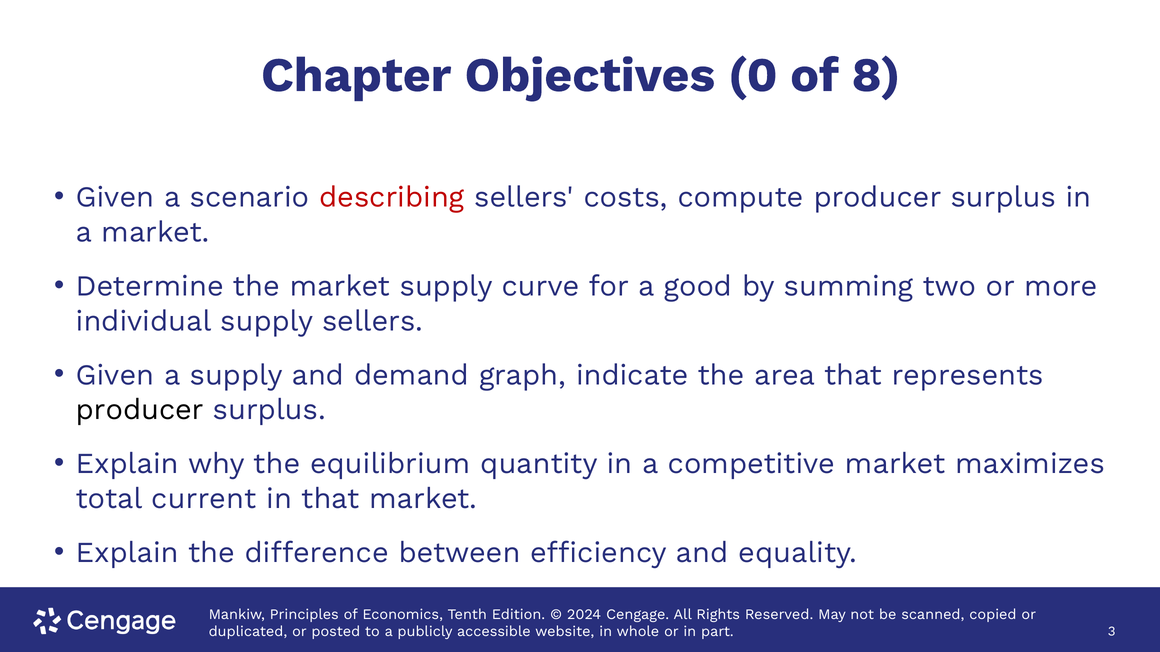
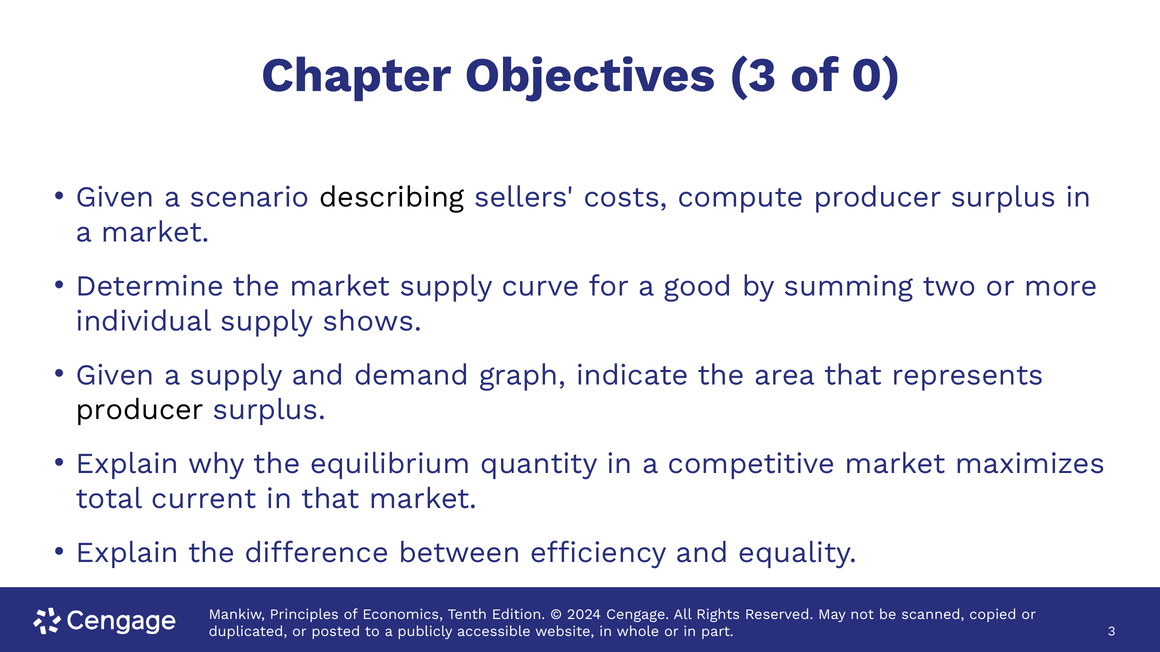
Objectives 0: 0 -> 3 (753, 75)
8: 8 -> 0 (876, 75)
describing colour: red -> black (392, 197)
supply sellers: sellers -> shows (372, 321)
